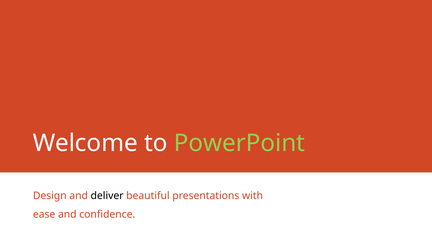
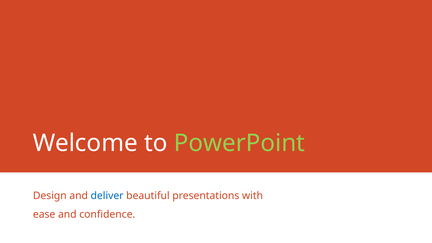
deliver colour: black -> blue (107, 196)
